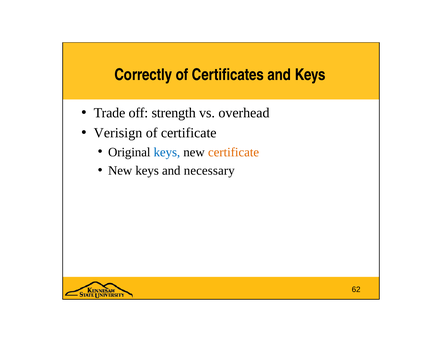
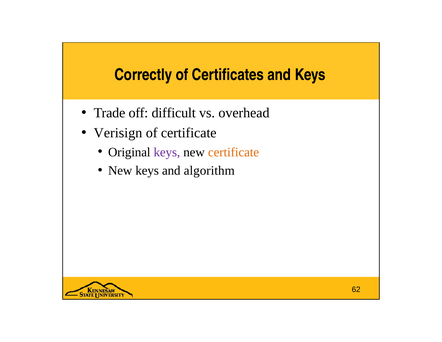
strength: strength -> difficult (174, 113)
keys colour: blue -> purple (167, 152)
necessary: necessary -> algorithm (209, 170)
